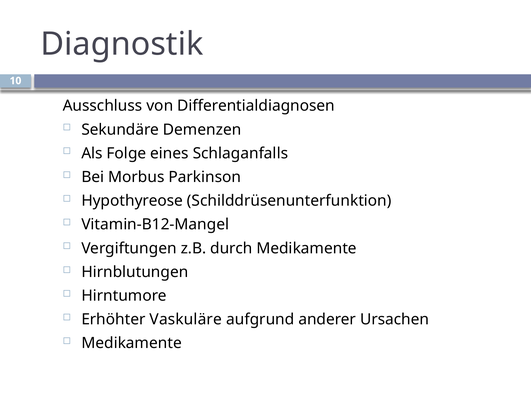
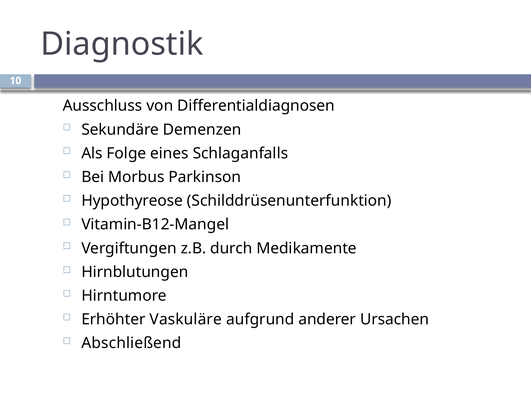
Medikamente: Medikamente -> Abschließend (131, 343)
